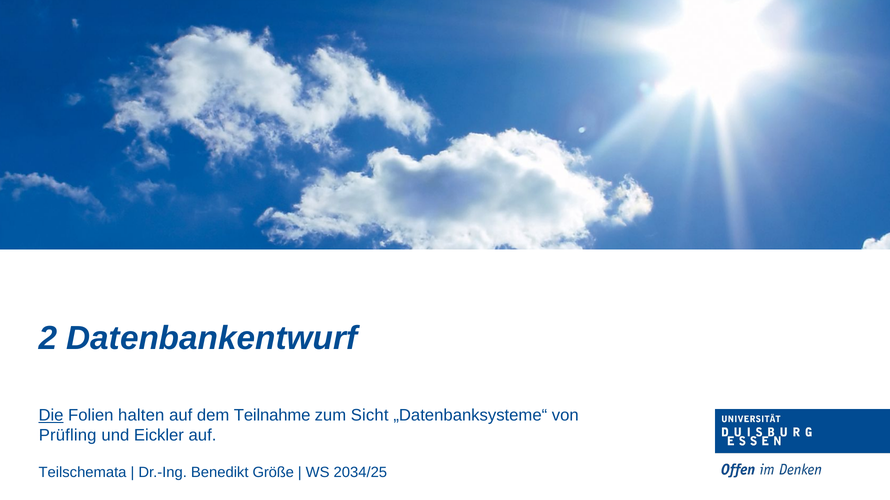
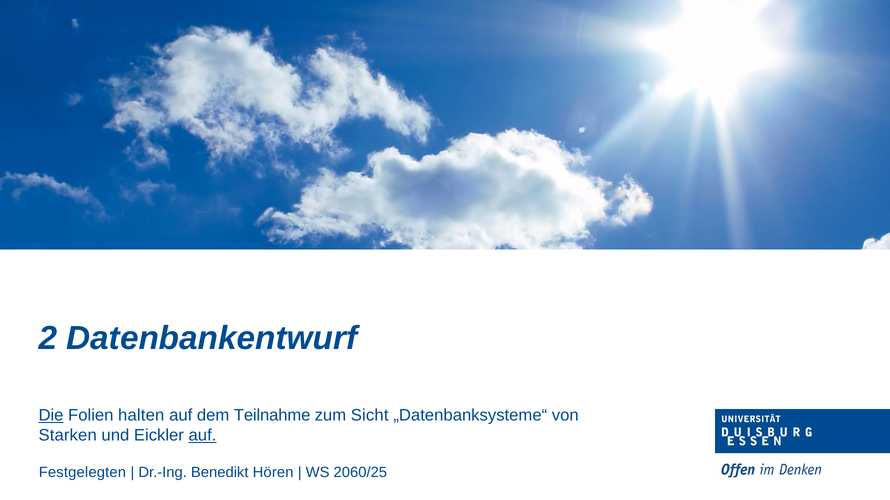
Prüfling: Prüfling -> Starken (68, 436)
auf underline: none -> present (202, 436)
Teilschemata: Teilschemata -> Festgelegten (82, 473)
Größe: Größe -> Hören (273, 473)
2034/25: 2034/25 -> 2060/25 (360, 473)
